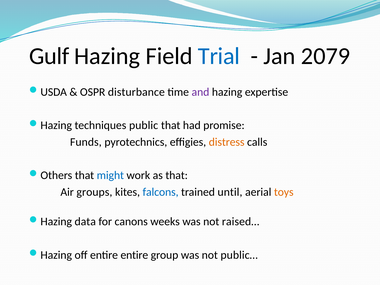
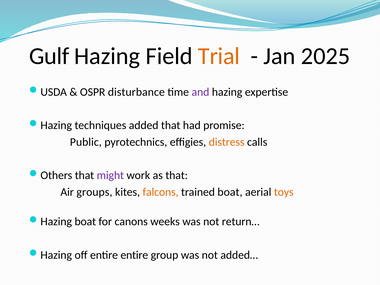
Trial colour: blue -> orange (219, 56)
2079: 2079 -> 2025 (326, 56)
public: public -> added (144, 125)
Funds: Funds -> Public (86, 142)
might colour: blue -> purple (110, 175)
falcons colour: blue -> orange (161, 192)
trained until: until -> boat (230, 192)
data: data -> boat (85, 222)
raised…: raised… -> return… (241, 222)
public…: public… -> added… (239, 255)
